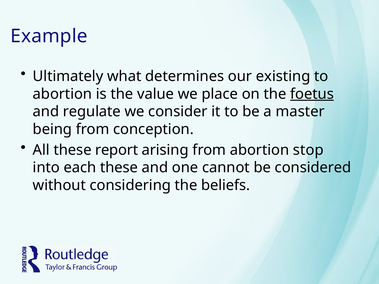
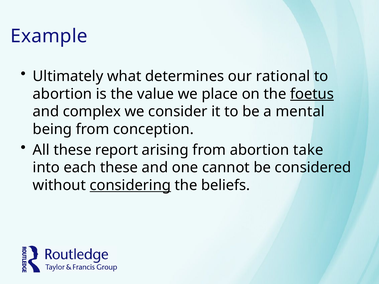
existing: existing -> rational (283, 76)
regulate: regulate -> complex (92, 112)
master: master -> mental (300, 112)
stop: stop -> take (308, 150)
considering underline: none -> present (130, 185)
